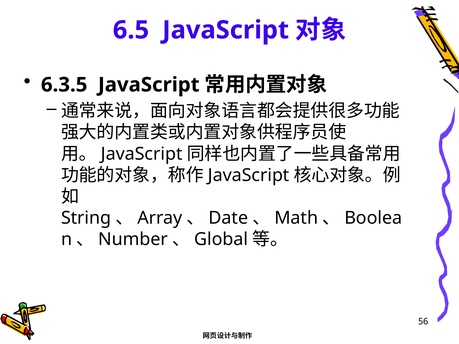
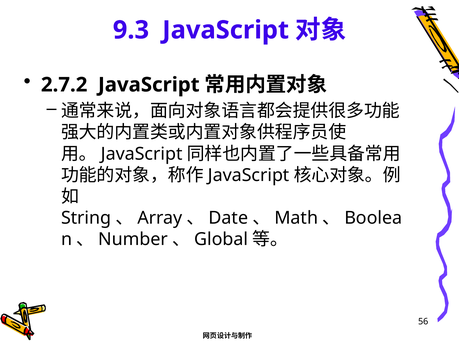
6.5: 6.5 -> 9.3 (131, 30)
6.3.5: 6.3.5 -> 2.7.2 (64, 85)
